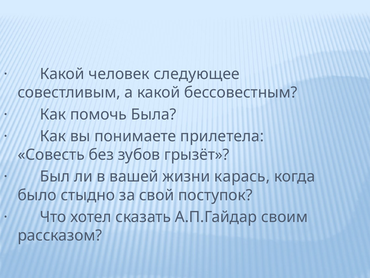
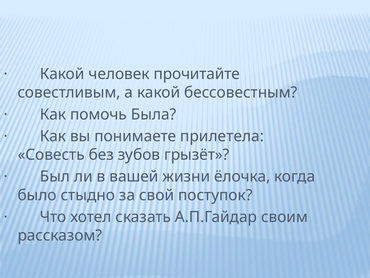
следующее: следующее -> прочитайте (197, 74)
карась: карась -> ёлочка (242, 176)
